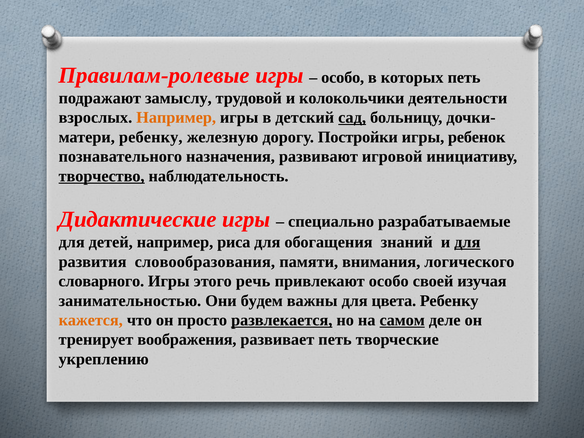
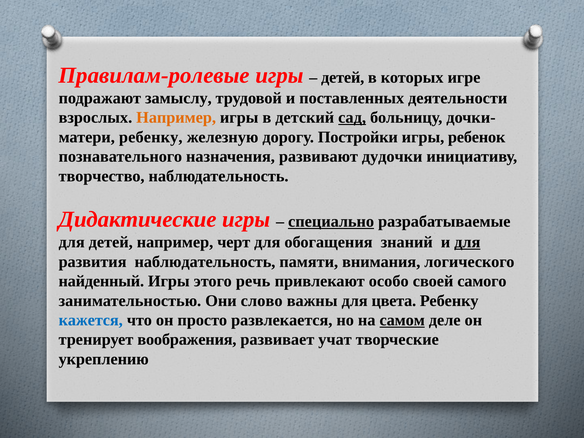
особо: особо -> детей (343, 77)
которых петь: петь -> игре (464, 77)
колокольчики: колокольчики -> поставленных (352, 98)
игровой: игровой -> дудочки (392, 157)
творчество underline: present -> none (102, 176)
специально underline: none -> present (331, 221)
риса: риса -> черт (234, 242)
развития словообразования: словообразования -> наблюдательность (205, 262)
словарного: словарного -> найденный (101, 281)
изучая: изучая -> самого (482, 281)
будем: будем -> слово (262, 301)
кажется colour: orange -> blue (91, 320)
развлекается underline: present -> none (282, 320)
развивает петь: петь -> учат (335, 340)
